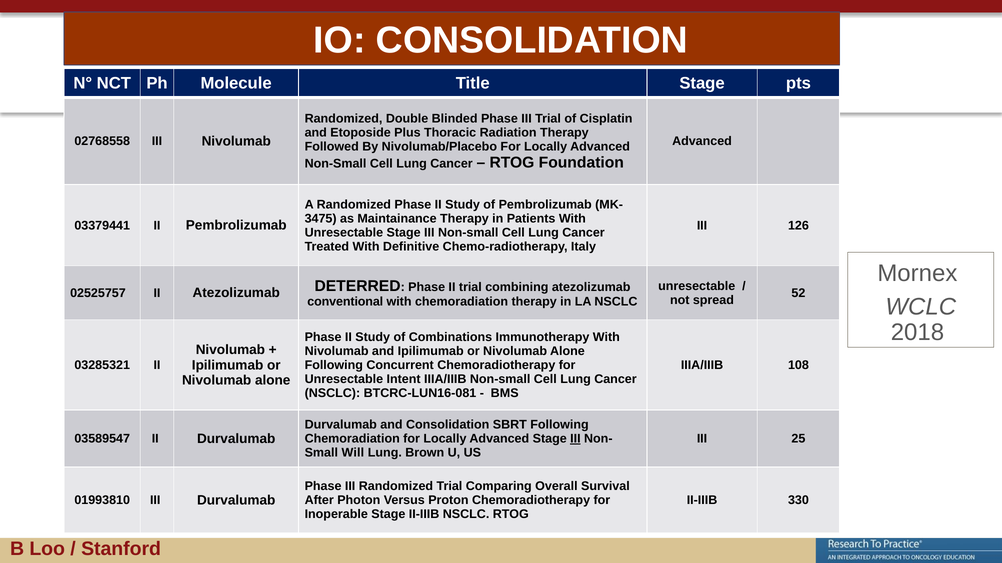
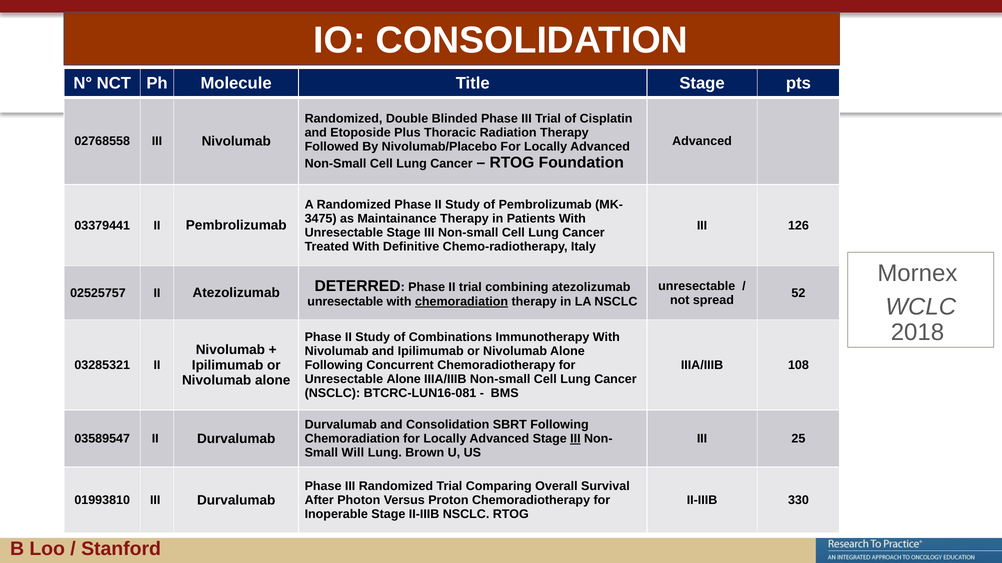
conventional: conventional -> unresectable (345, 302)
chemoradiation underline: none -> present (462, 302)
Unresectable Intent: Intent -> Alone (404, 380)
